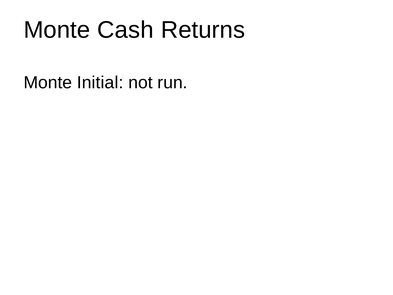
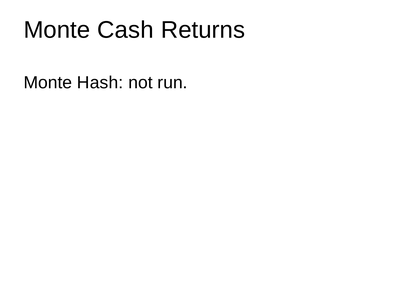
Initial: Initial -> Hash (100, 82)
